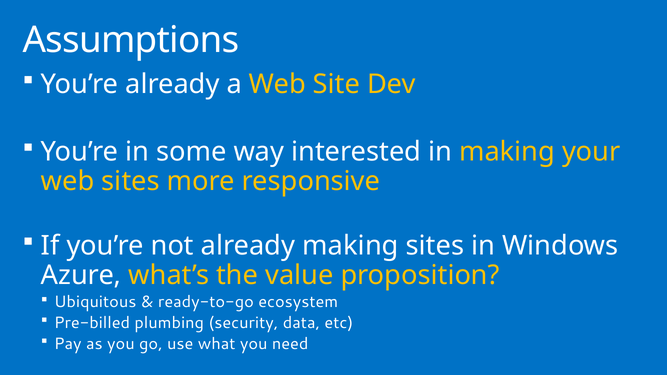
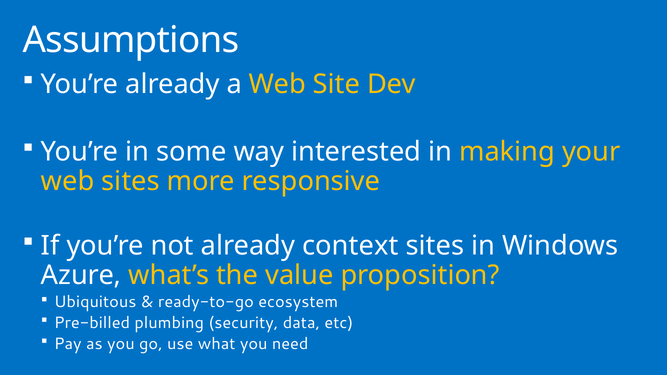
already making: making -> context (350, 246)
